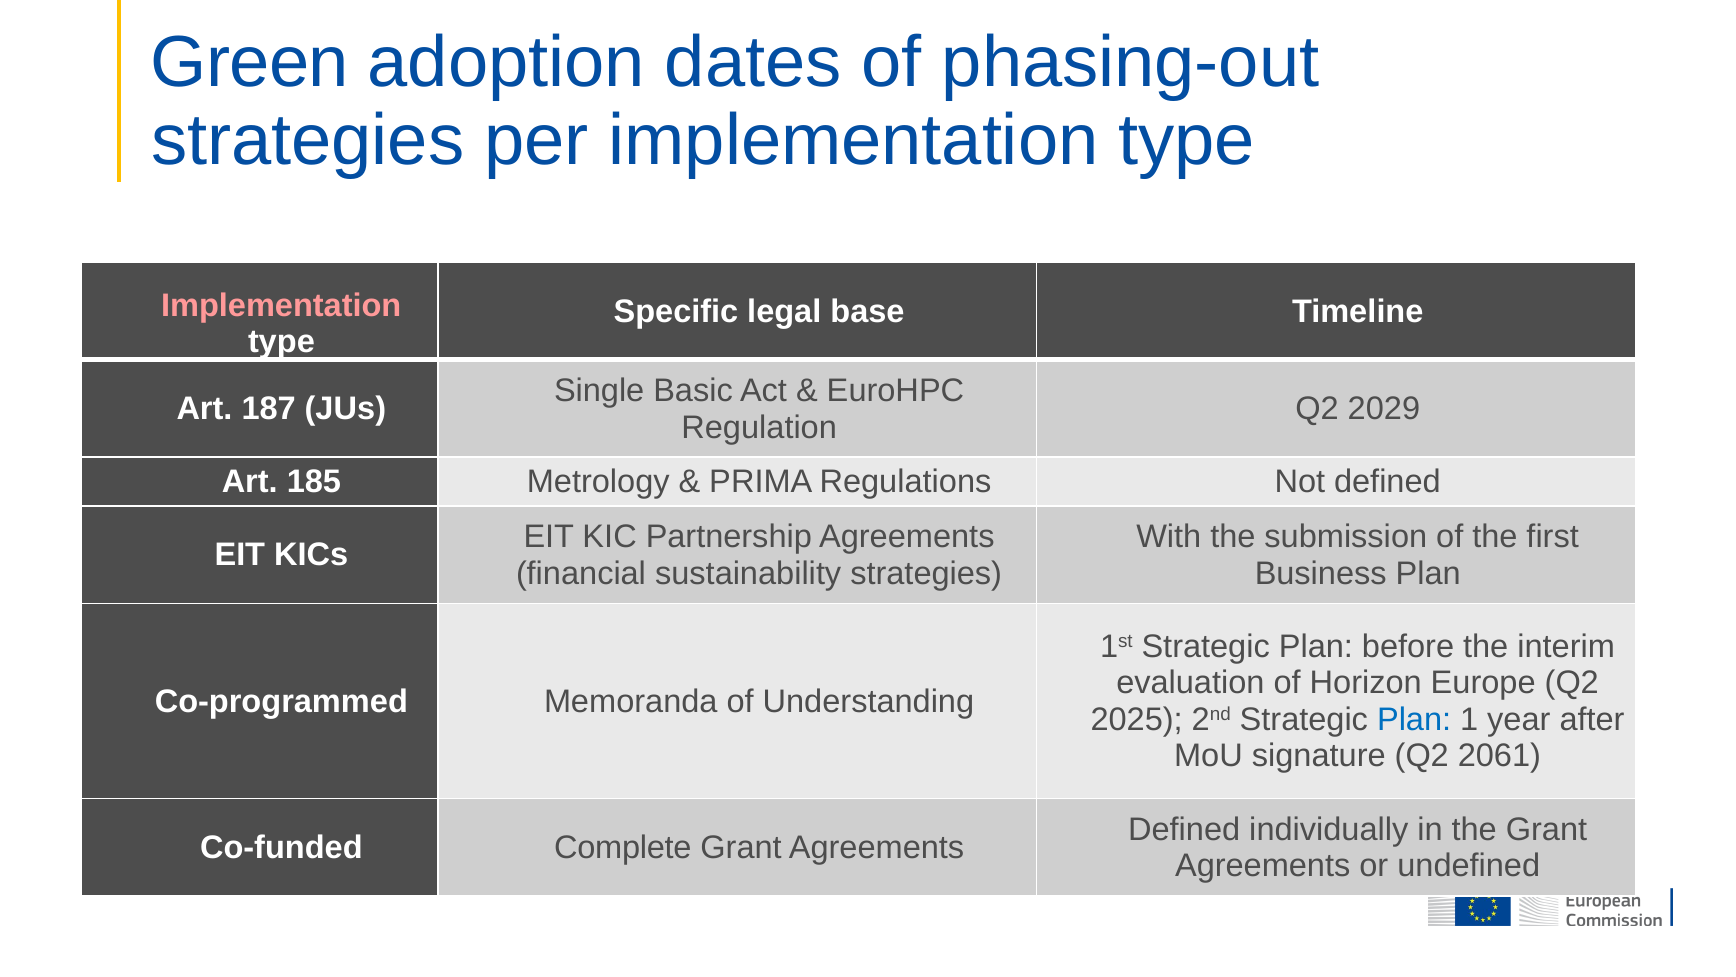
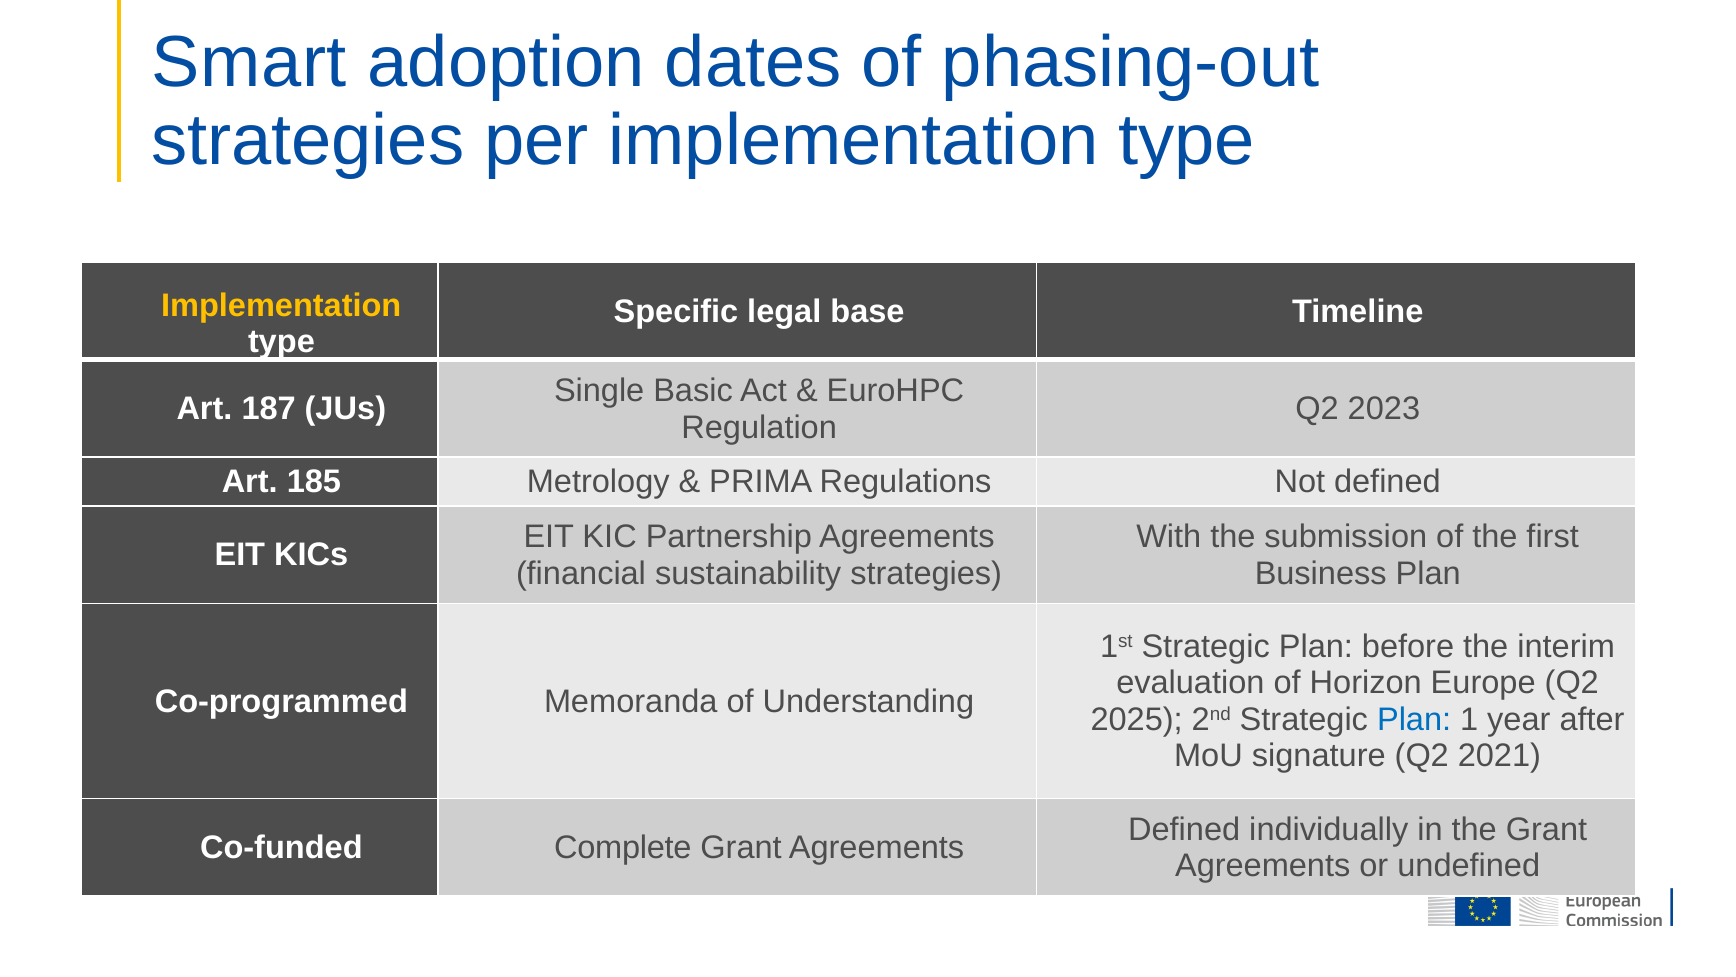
Green: Green -> Smart (249, 62)
Implementation colour: pink -> yellow (281, 306)
2029: 2029 -> 2023 (1384, 409)
2061: 2061 -> 2021 (1499, 756)
